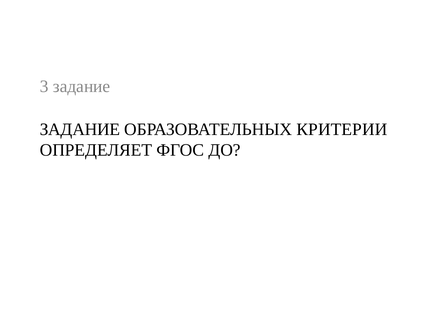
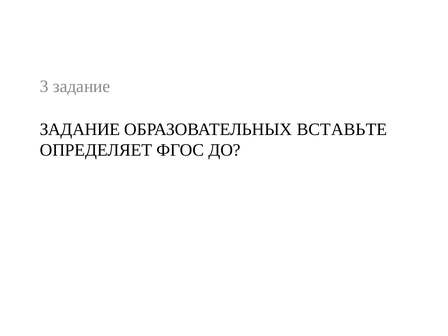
КРИТЕРИИ: КРИТЕРИИ -> ВСТАВЬТЕ (342, 129)
